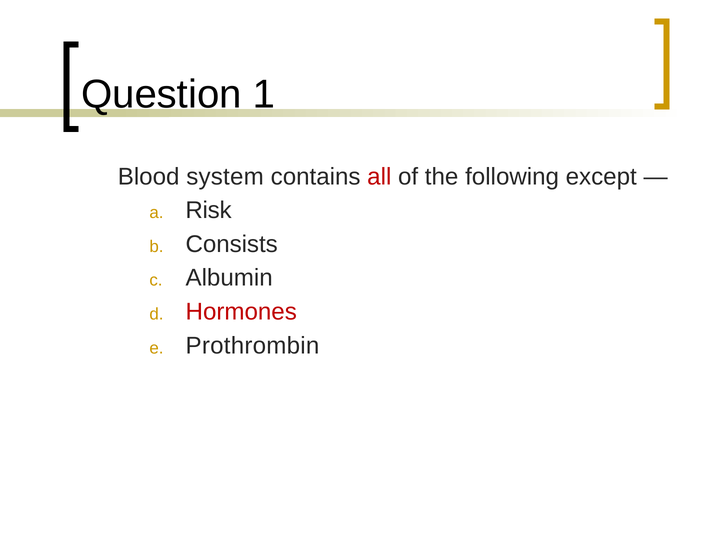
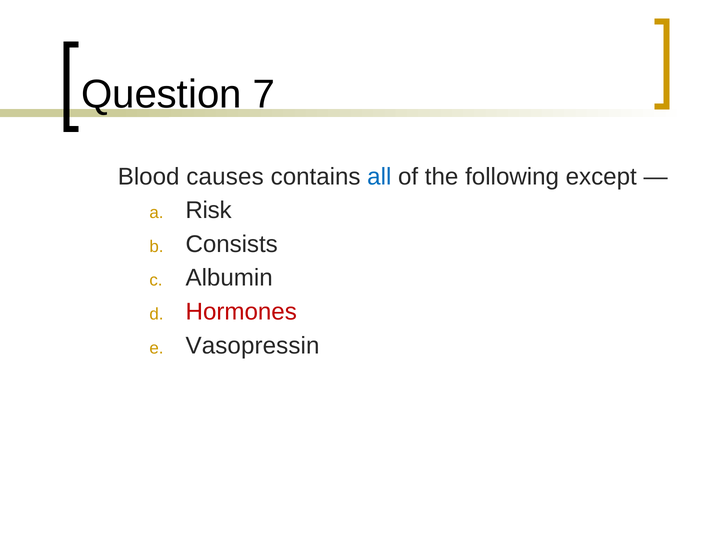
1: 1 -> 7 (264, 95)
system: system -> causes (225, 177)
all colour: red -> blue (379, 177)
Prothrombin: Prothrombin -> Vasopressin (253, 346)
